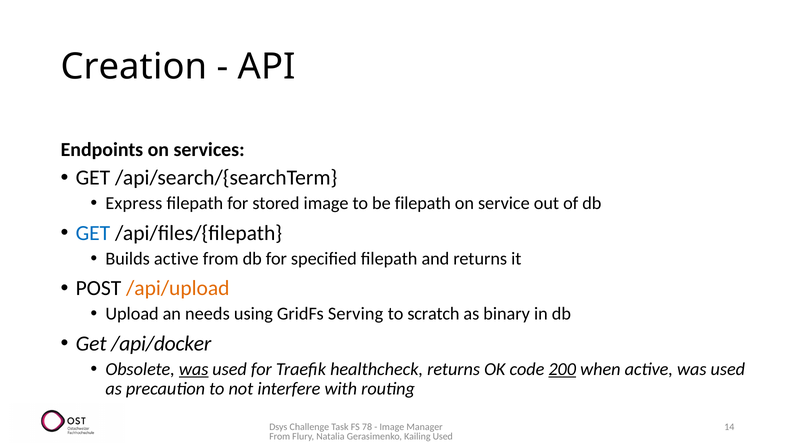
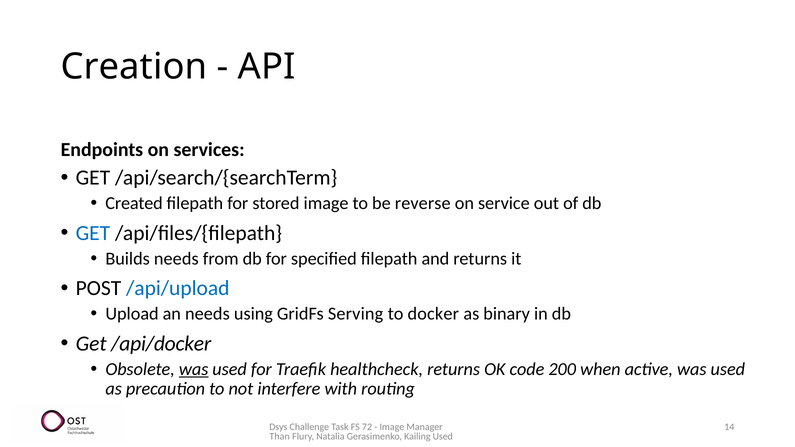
Express: Express -> Created (134, 203)
be filepath: filepath -> reverse (423, 203)
Builds active: active -> needs (176, 259)
/api/upload colour: orange -> blue (178, 288)
scratch: scratch -> docker (433, 314)
200 underline: present -> none (562, 369)
78: 78 -> 72 (367, 427)
From: From -> Than (280, 437)
